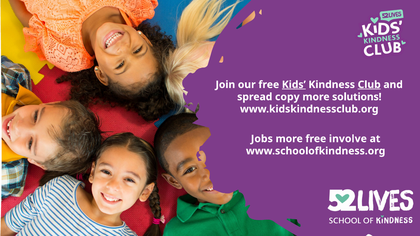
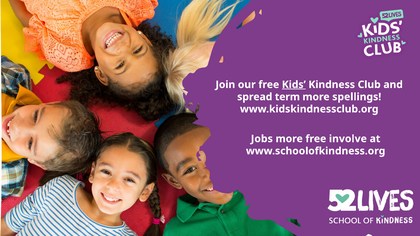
Club underline: present -> none (369, 85)
copy: copy -> term (287, 97)
solutions: solutions -> spellings (357, 97)
